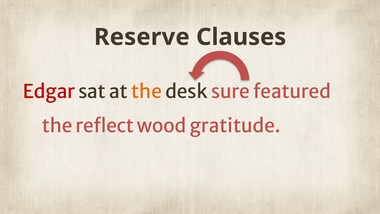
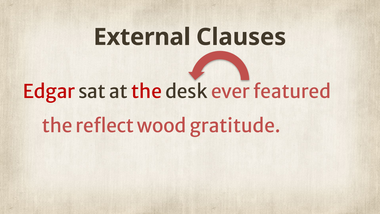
Reserve: Reserve -> External (142, 37)
the colour: orange -> red (147, 92)
sure: sure -> ever (230, 92)
